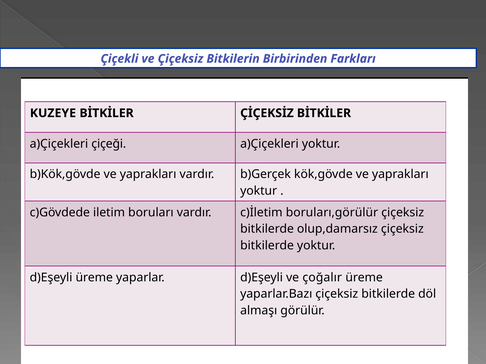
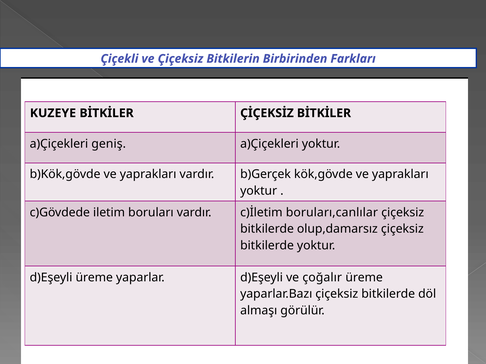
çiçeği: çiçeği -> geniş (109, 144)
boruları,görülür: boruları,görülür -> boruları,canlılar (332, 213)
